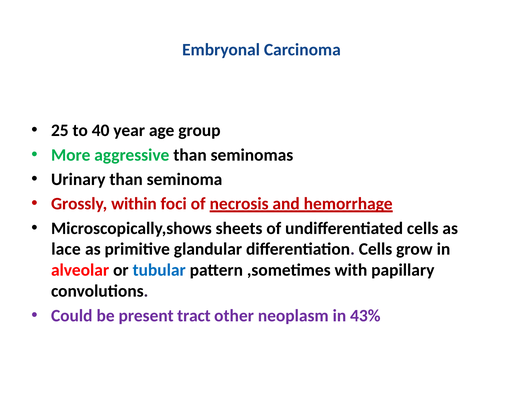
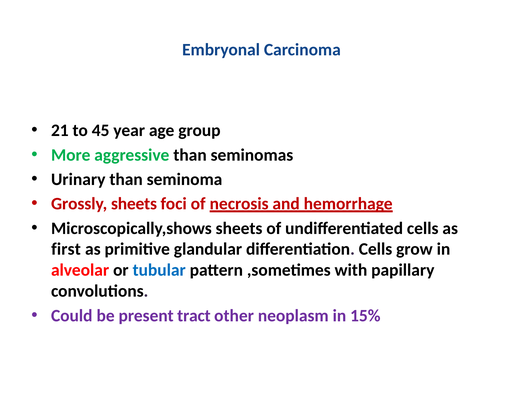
25: 25 -> 21 (60, 130)
40: 40 -> 45 (101, 130)
Grossly within: within -> sheets (134, 203)
lace: lace -> first (66, 249)
43%: 43% -> 15% (365, 315)
